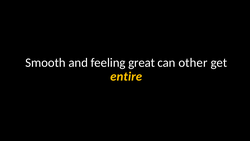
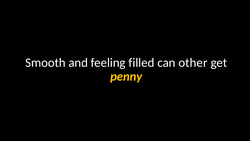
great: great -> filled (141, 62)
entire: entire -> penny (126, 76)
